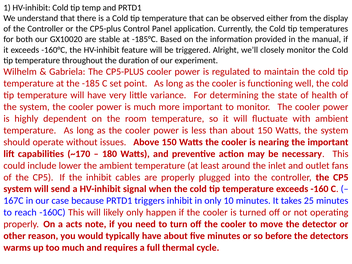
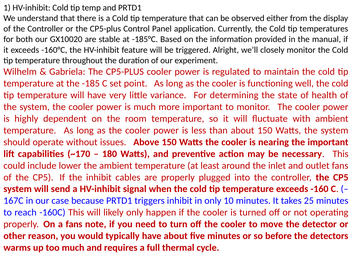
a acts: acts -> fans (74, 224)
